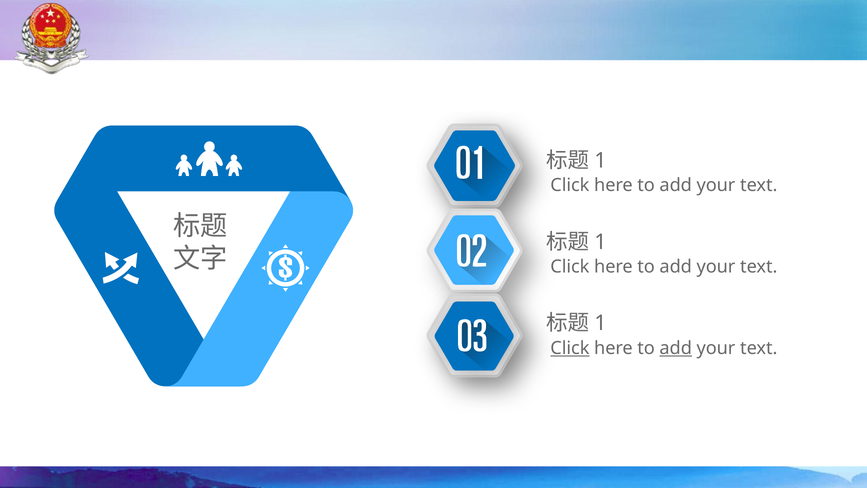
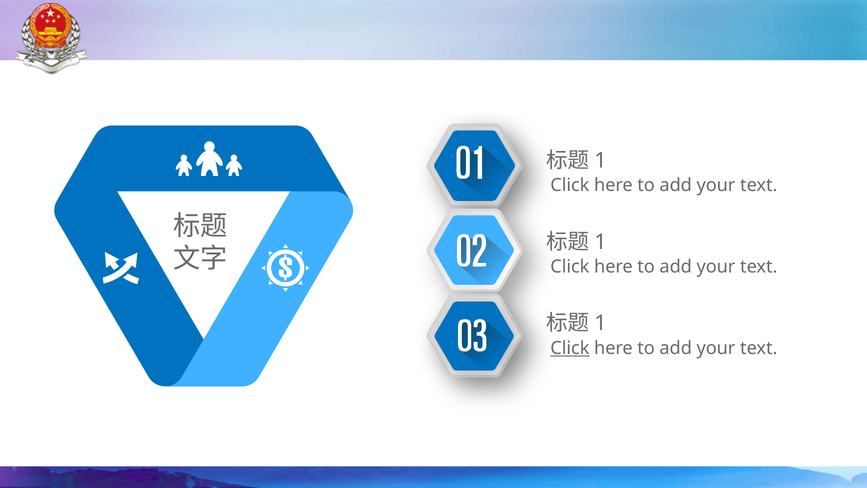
add underline: present -> none (676, 348)
